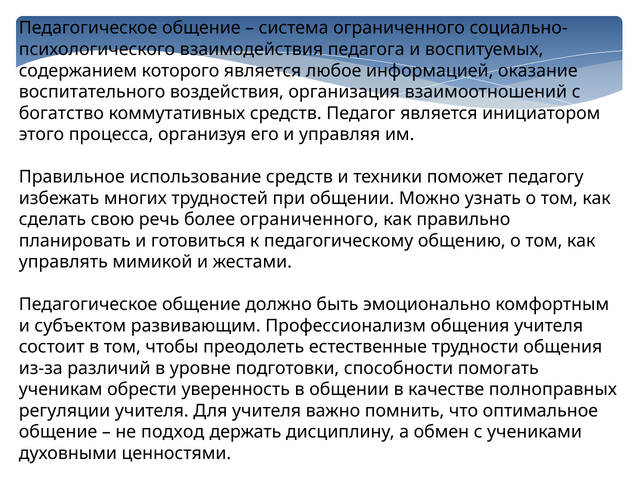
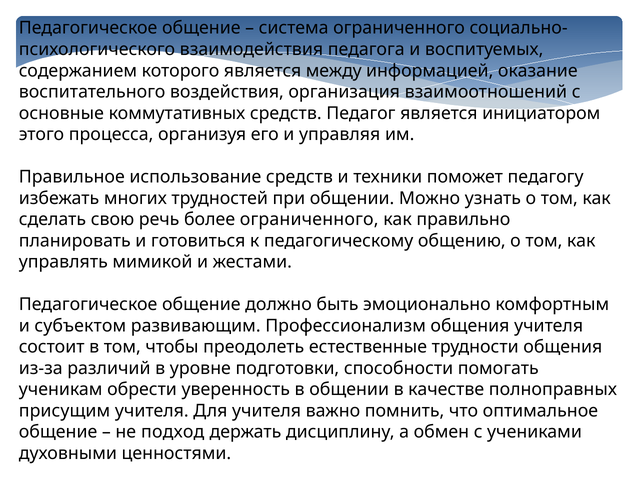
любое: любое -> между (334, 71)
богатство: богатство -> основные (61, 113)
регуляции: регуляции -> присущим (65, 411)
